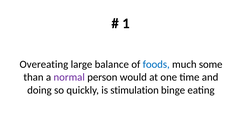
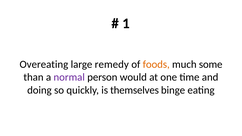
balance: balance -> remedy (112, 64)
foods colour: blue -> orange (156, 64)
stimulation: stimulation -> themselves (135, 90)
